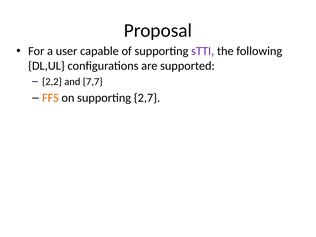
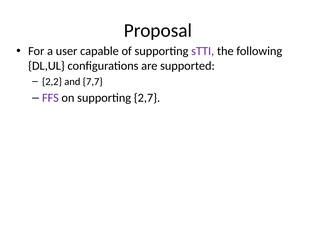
FFS colour: orange -> purple (50, 98)
